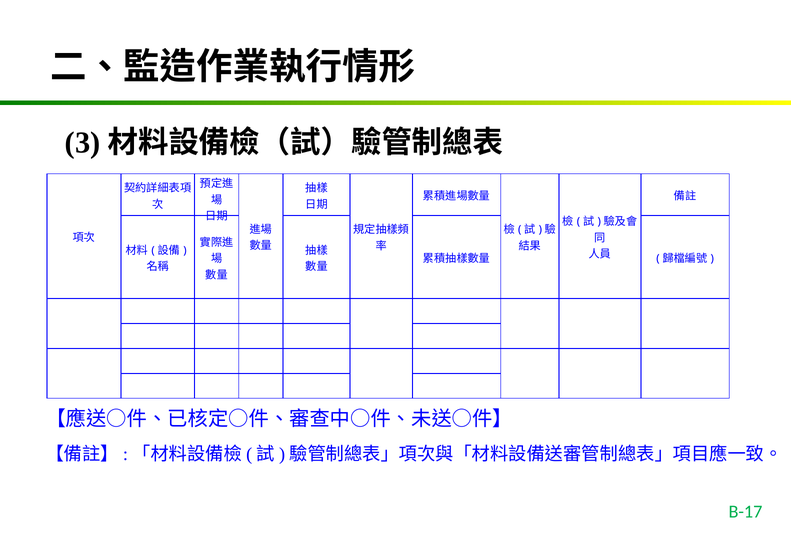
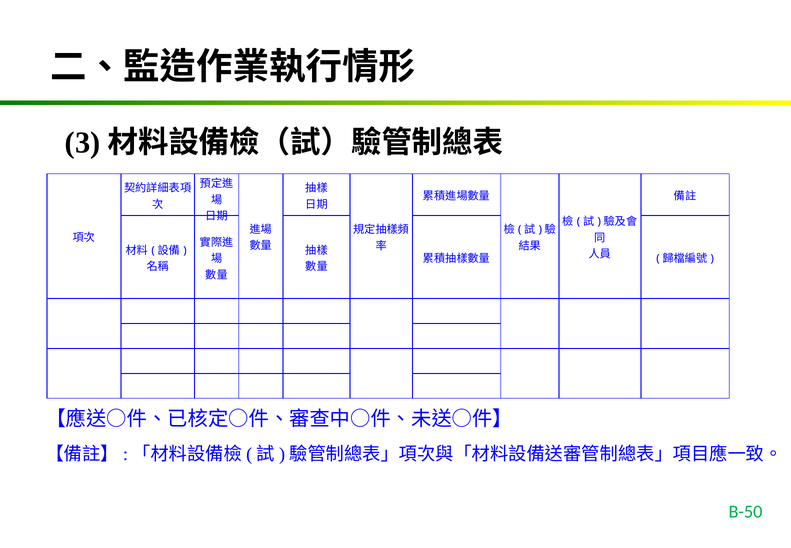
B-17: B-17 -> B-50 (745, 511)
